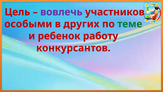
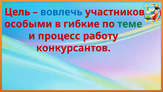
вовлечь colour: purple -> blue (61, 12)
других: других -> гибкие (81, 24)
ребенок: ребенок -> процесс (59, 36)
